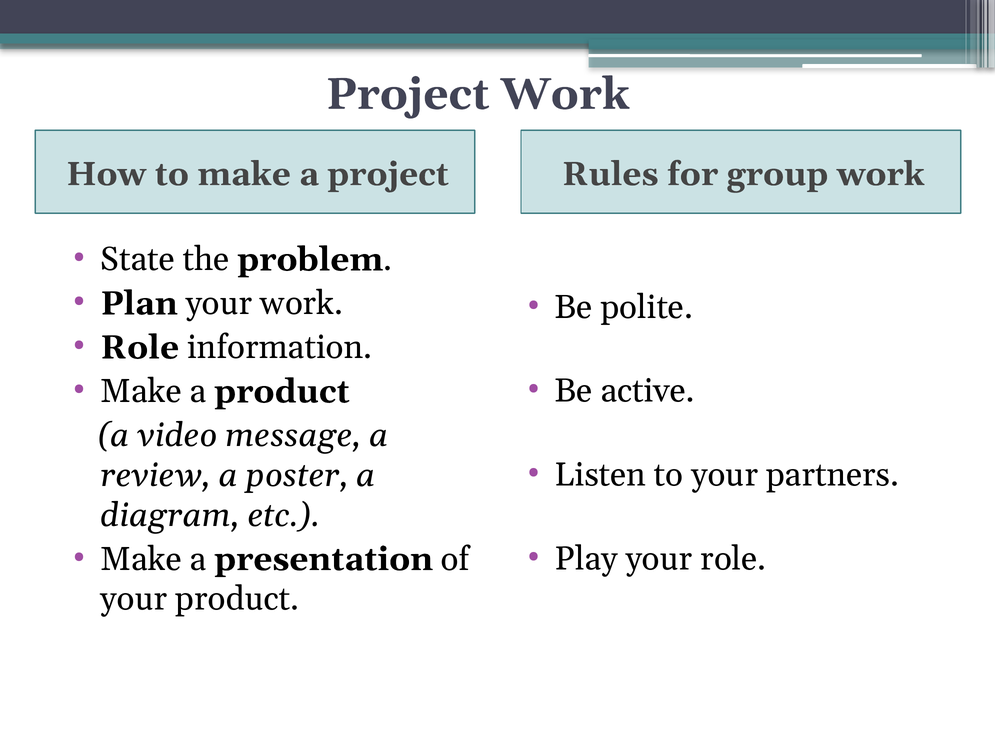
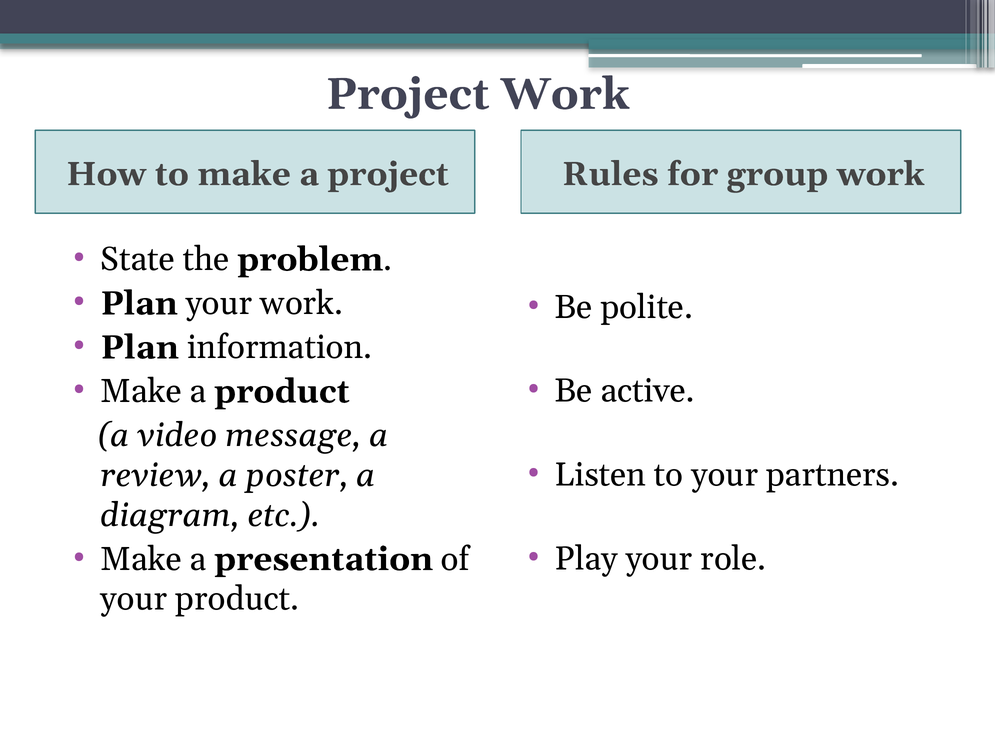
Role: Role -> Plan (140, 347)
